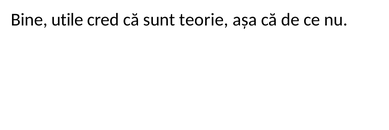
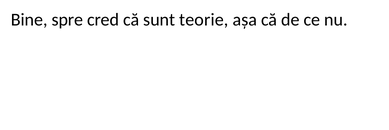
utile: utile -> spre (67, 20)
